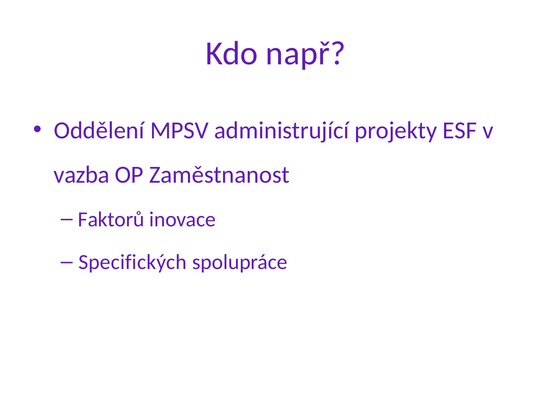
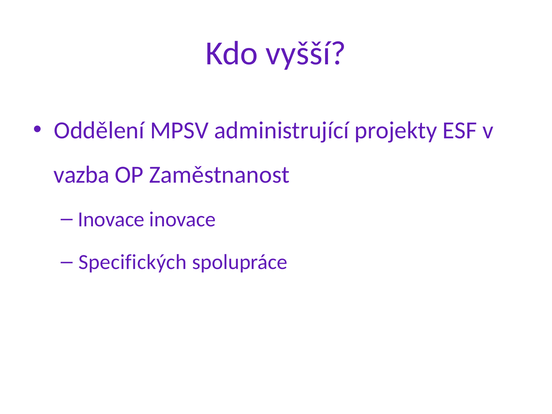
např: např -> vyšší (306, 53)
Faktorů: Faktorů -> Inovace (111, 219)
